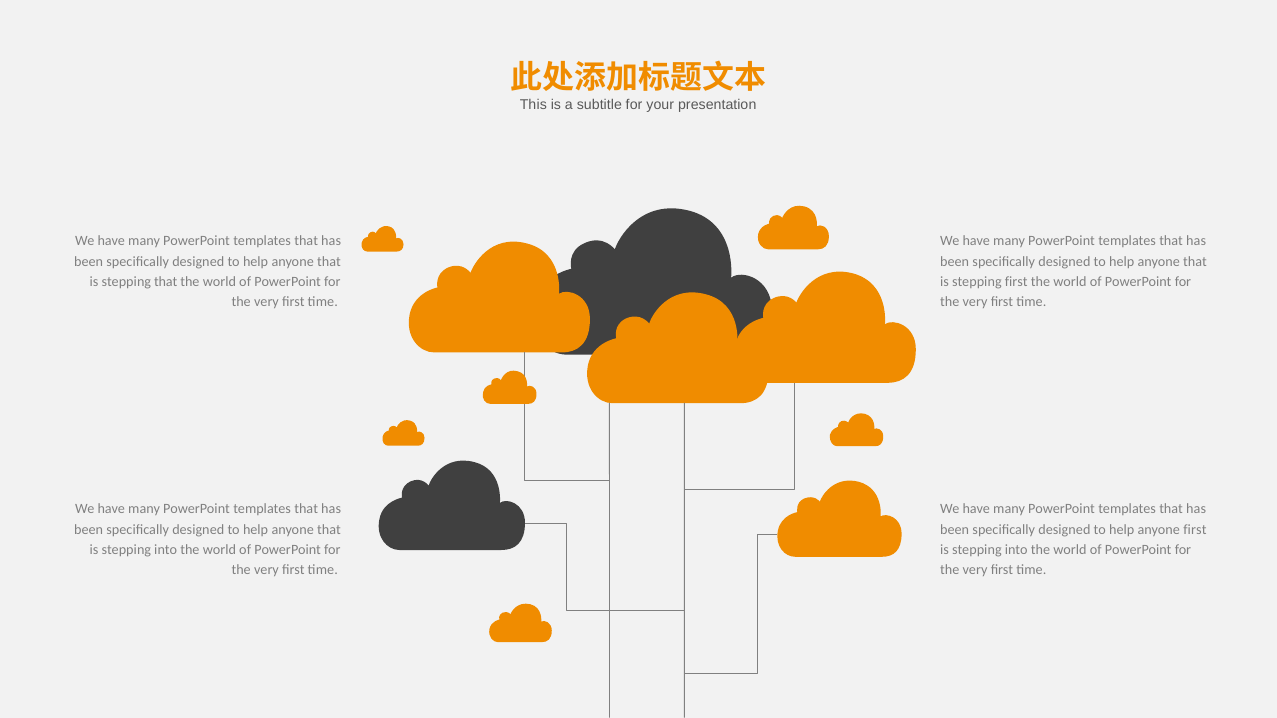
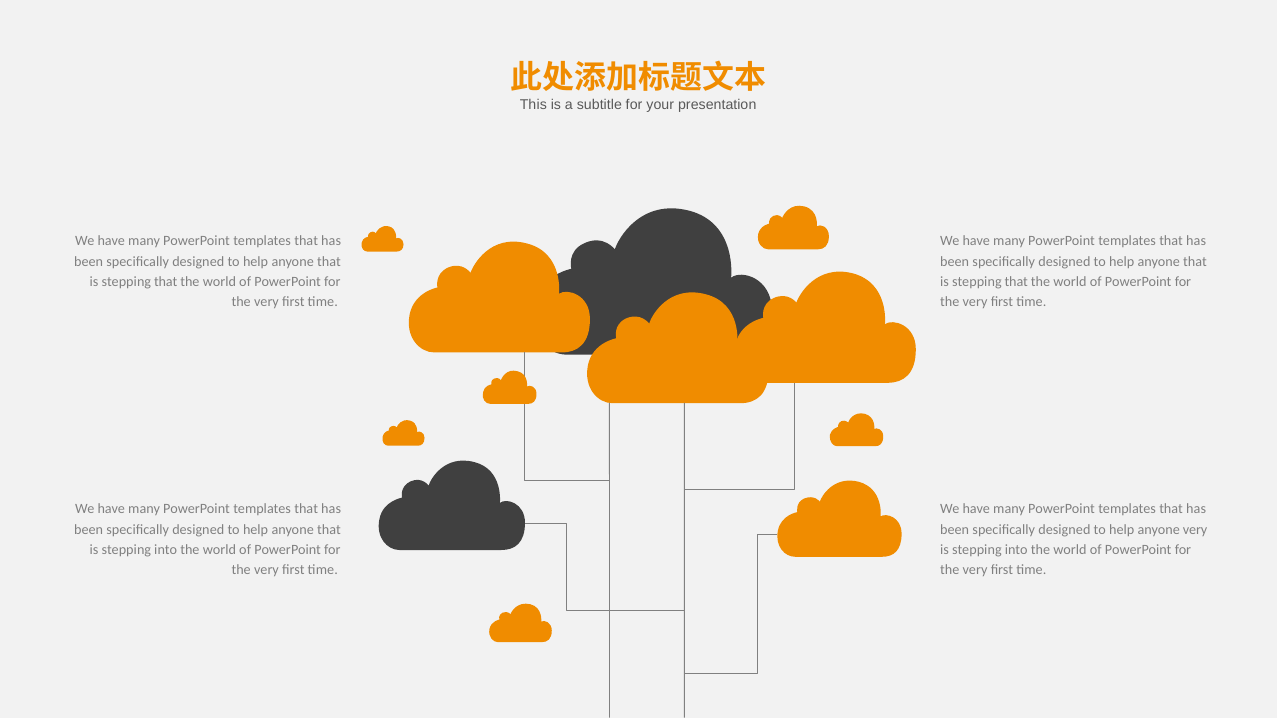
first: first -> that (1016, 282)
anyone first: first -> very (1195, 530)
